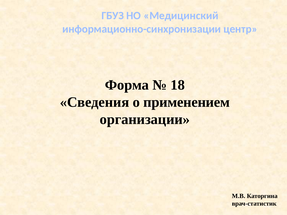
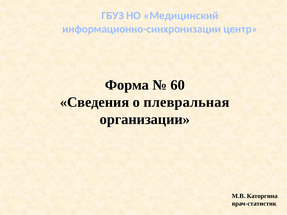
18: 18 -> 60 (178, 85)
применением: применением -> плевральная (186, 102)
